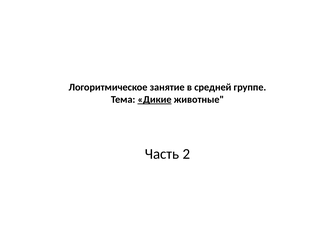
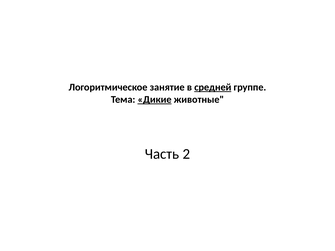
средней underline: none -> present (213, 87)
